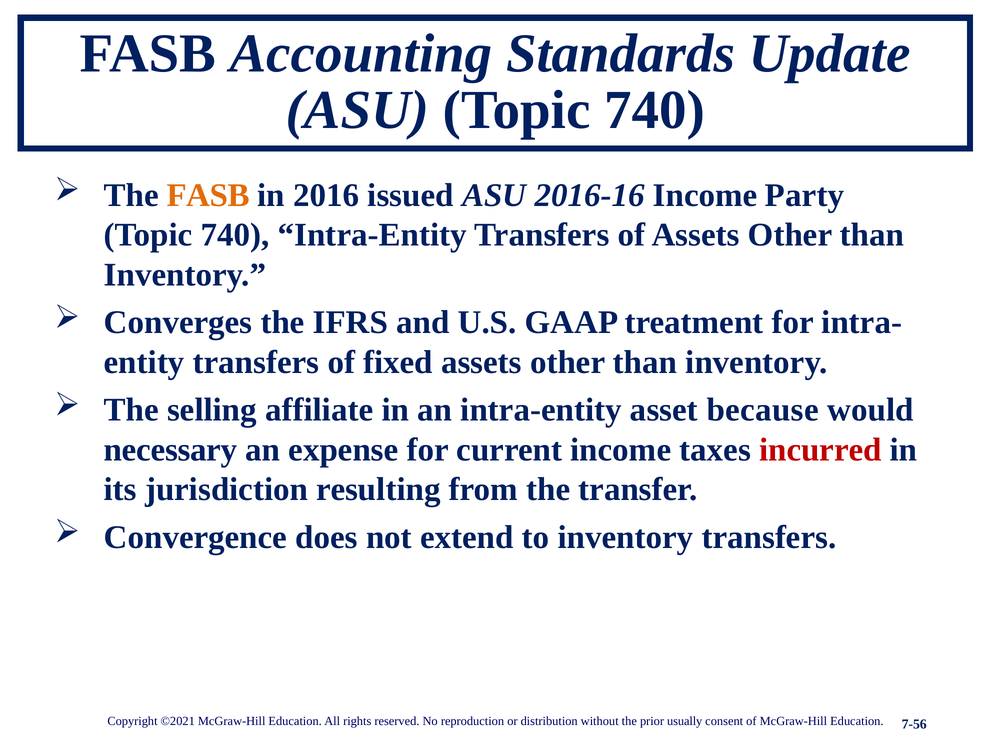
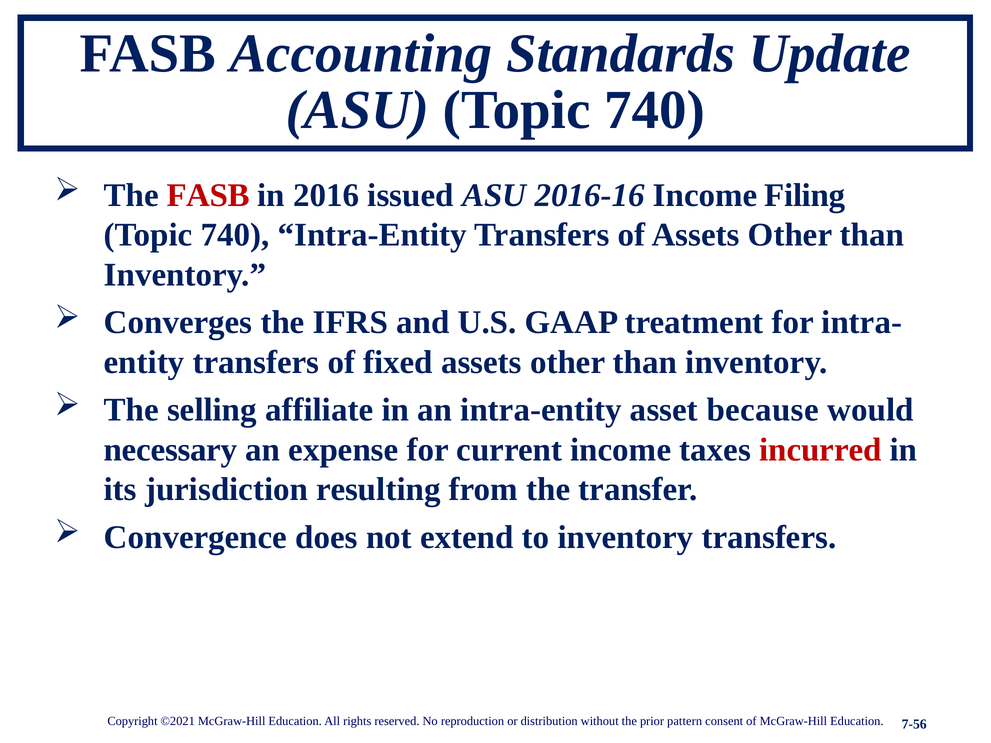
FASB colour: orange -> red (208, 195)
Party: Party -> Filing (805, 195)
usually: usually -> pattern (685, 721)
